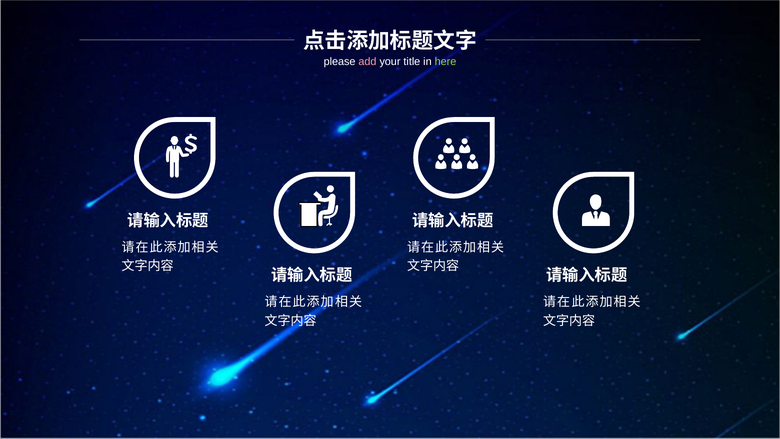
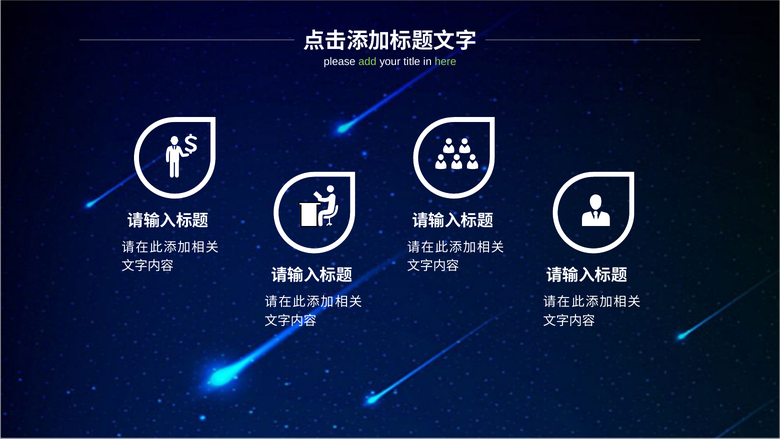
add colour: pink -> light green (367, 62)
